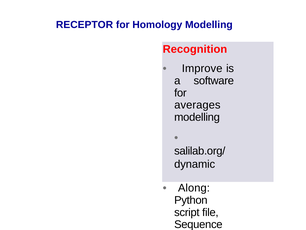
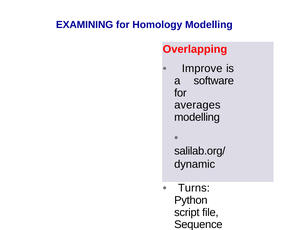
RECEPTOR: RECEPTOR -> EXAMINING (85, 25)
Recognition: Recognition -> Overlapping (195, 49)
Along: Along -> Turns (194, 188)
